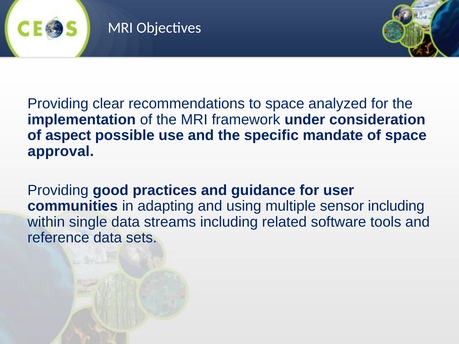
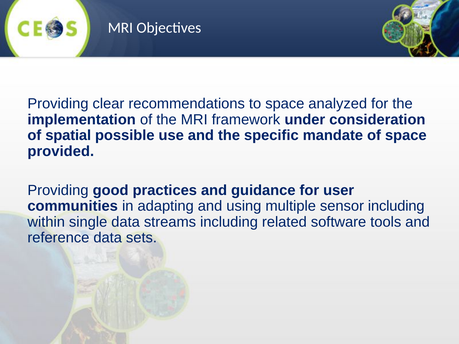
aspect: aspect -> spatial (68, 136)
approval: approval -> provided (61, 151)
